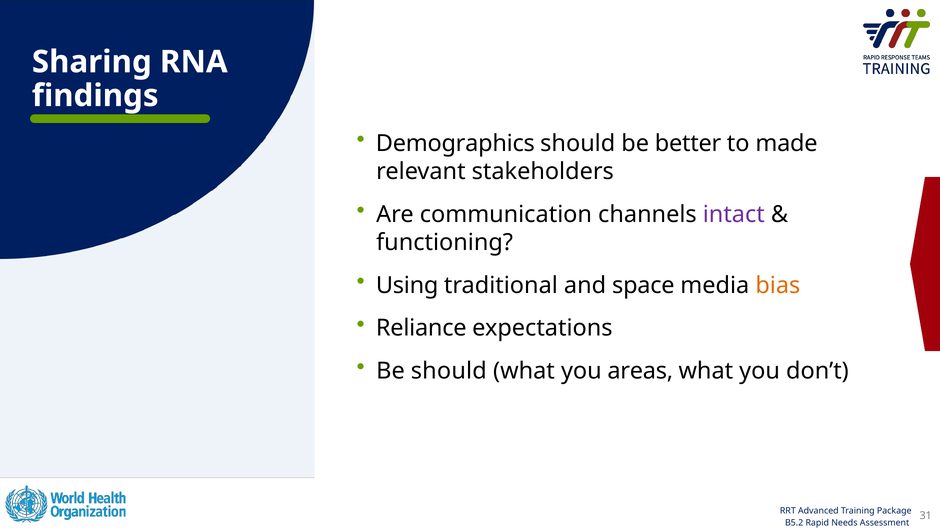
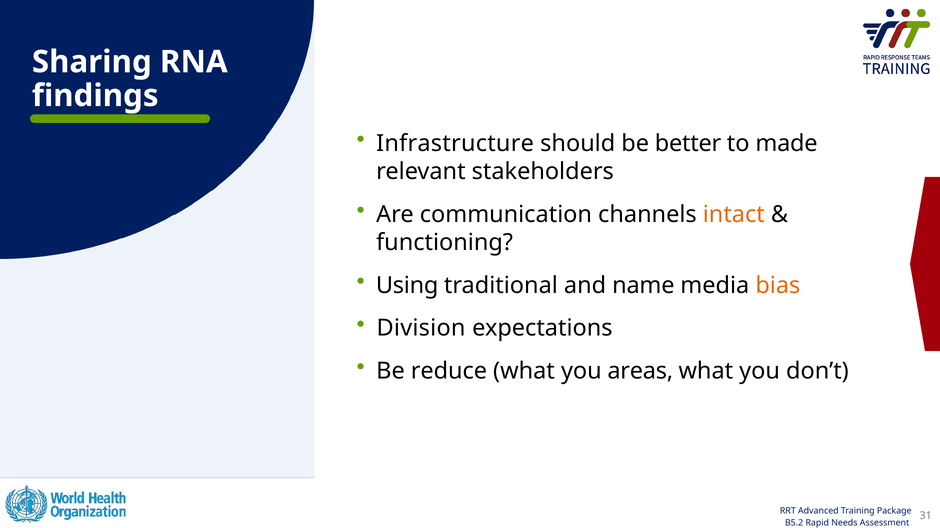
Demographics: Demographics -> Infrastructure (455, 144)
intact colour: purple -> orange (734, 215)
space: space -> name (643, 286)
Reliance: Reliance -> Division (421, 329)
Be should: should -> reduce (449, 371)
